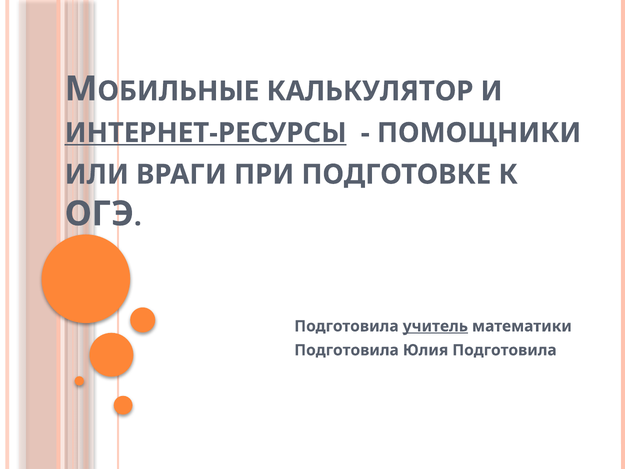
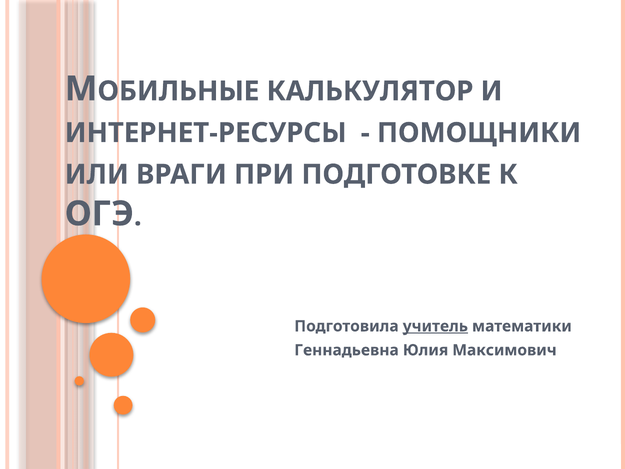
ИНТЕРНЕТ-РЕСУРСЫ underline: present -> none (206, 133)
Подготовила: Подготовила -> Геннадьевна (347, 350)
Юлия Подготовила: Подготовила -> Максимович (504, 350)
